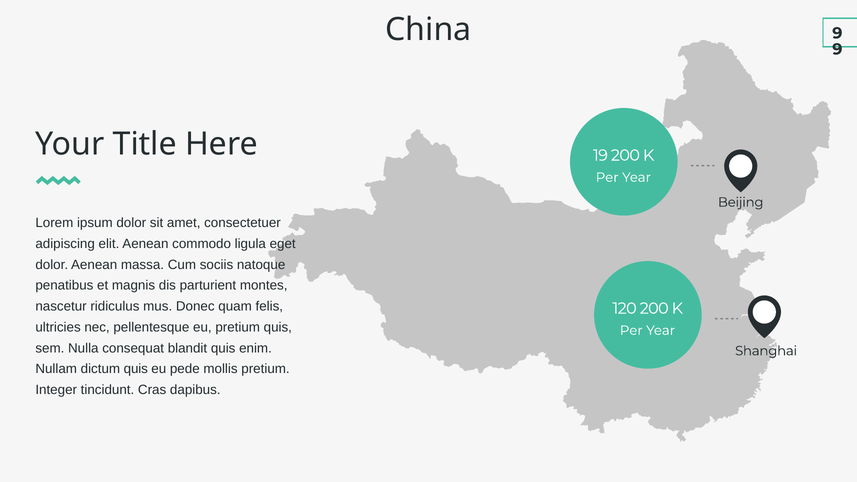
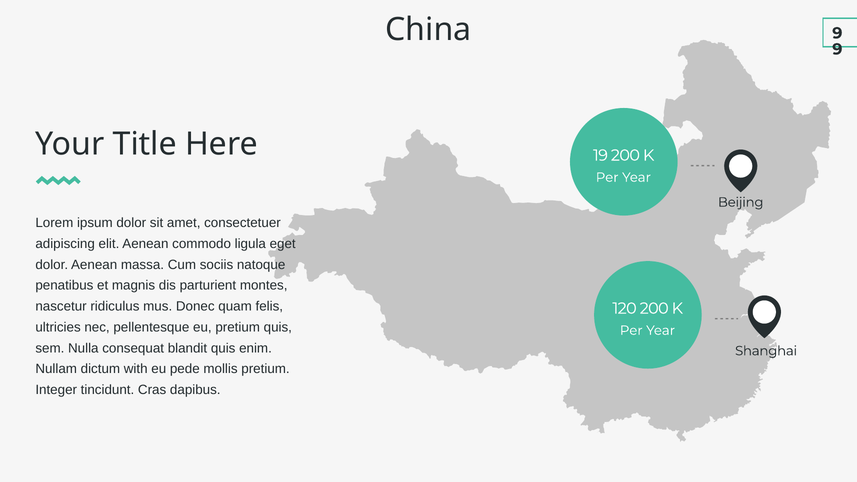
dictum quis: quis -> with (136, 369)
